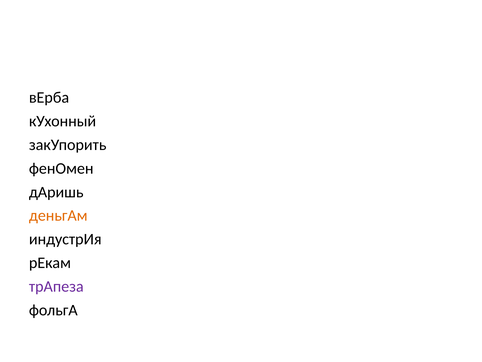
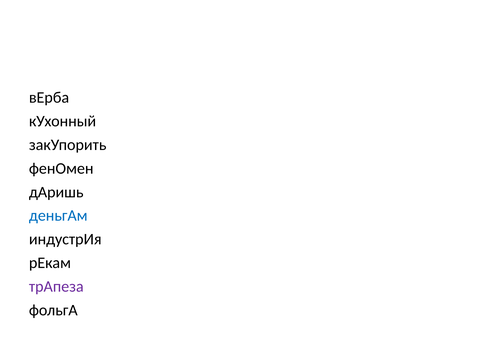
деньгАм colour: orange -> blue (58, 215)
